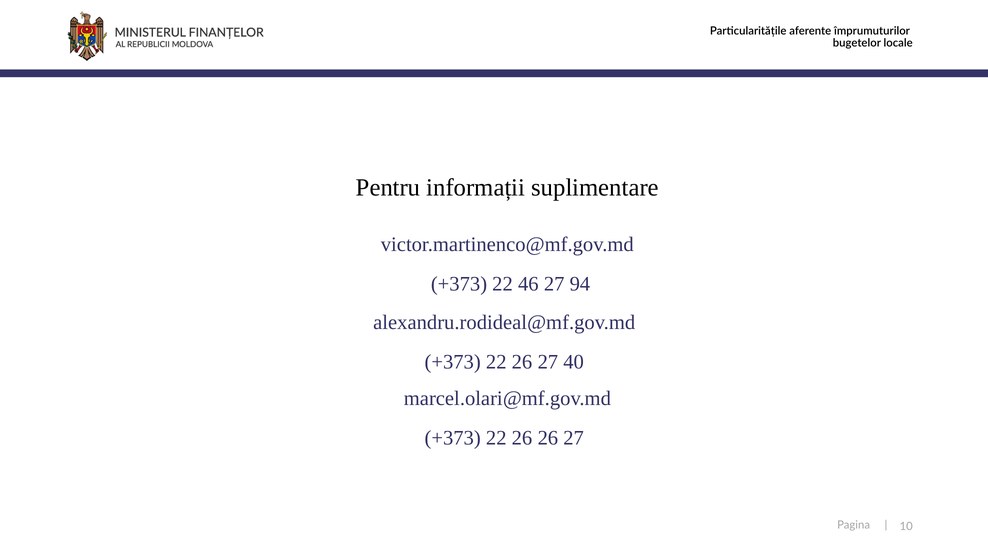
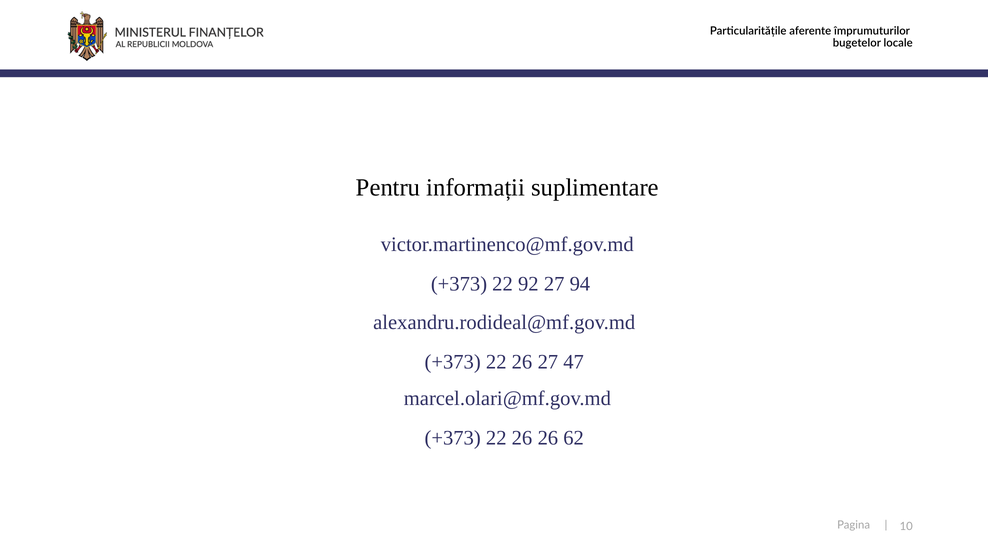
46: 46 -> 92 (528, 284)
40: 40 -> 47 (574, 362)
26 26 27: 27 -> 62 (574, 438)
